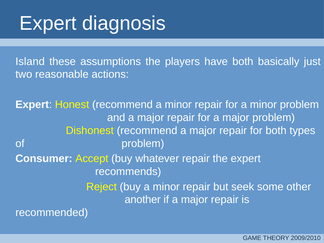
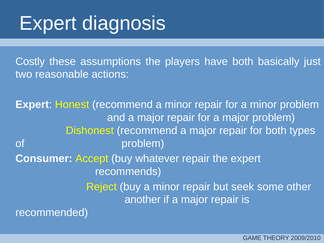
Island: Island -> Costly (30, 61)
